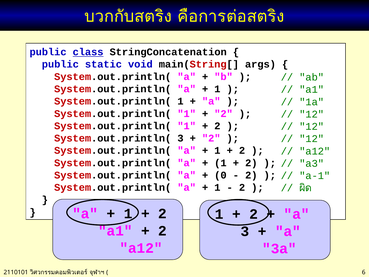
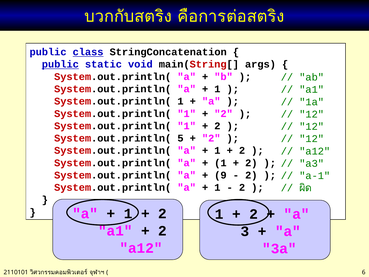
public underline: none -> present (60, 64)
System.out.println( 3: 3 -> 5 (181, 138)
0: 0 -> 9 (220, 175)
